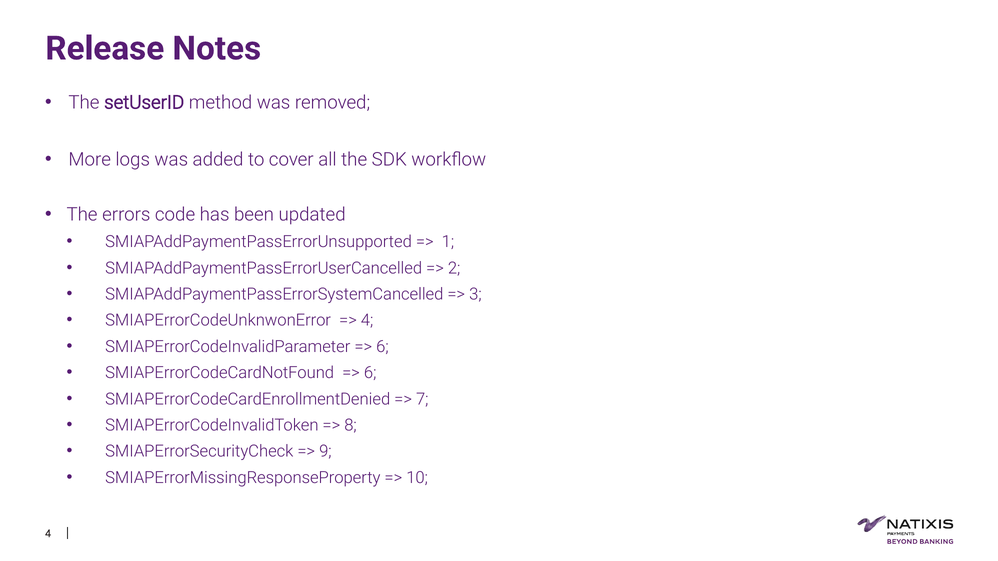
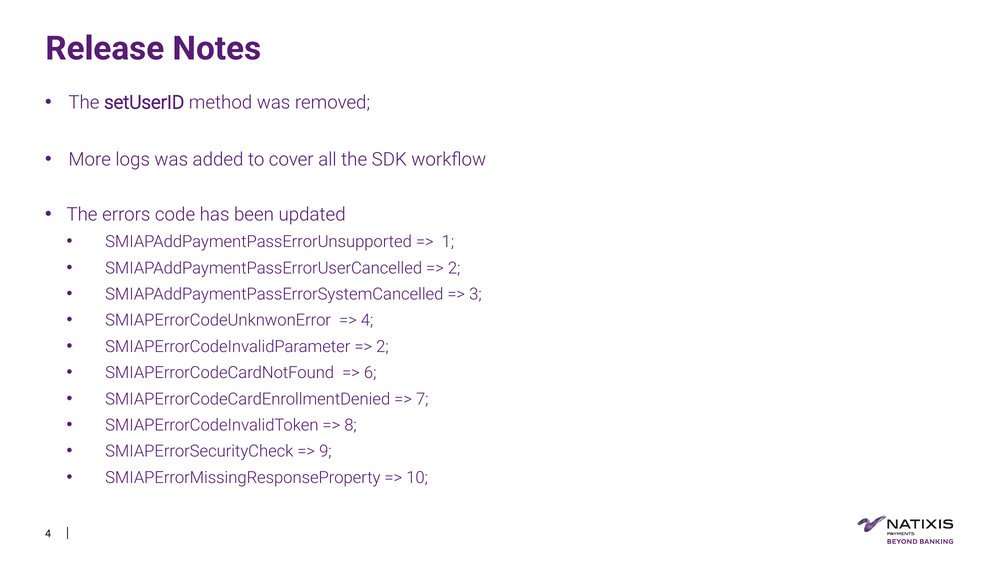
6: 6 -> 2 (382, 347)
